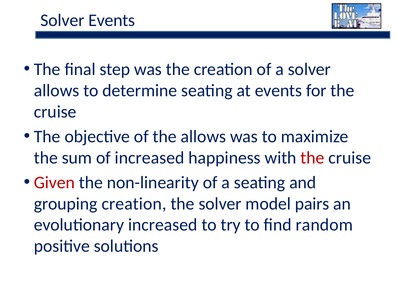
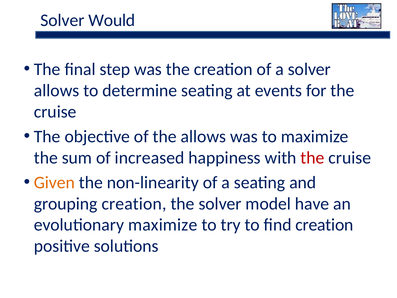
Solver Events: Events -> Would (112, 20)
Given colour: red -> orange (54, 182)
pairs: pairs -> have (312, 204)
evolutionary increased: increased -> maximize (163, 225)
find random: random -> creation (324, 225)
